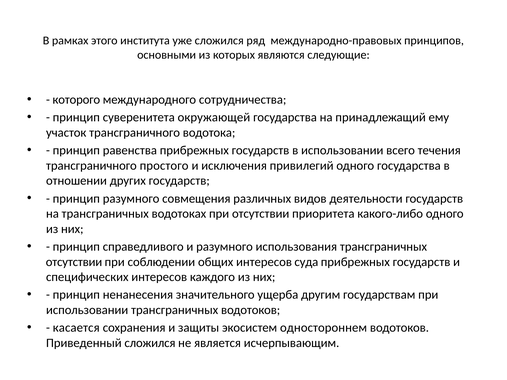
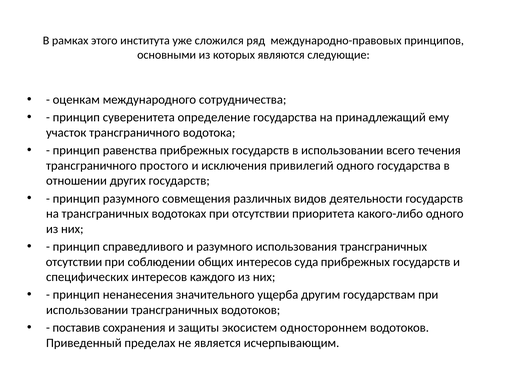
которого: которого -> оценкам (76, 100)
окружающей: окружающей -> определение (214, 117)
касается: касается -> поставив (76, 328)
Приведенный сложился: сложился -> пределах (150, 343)
